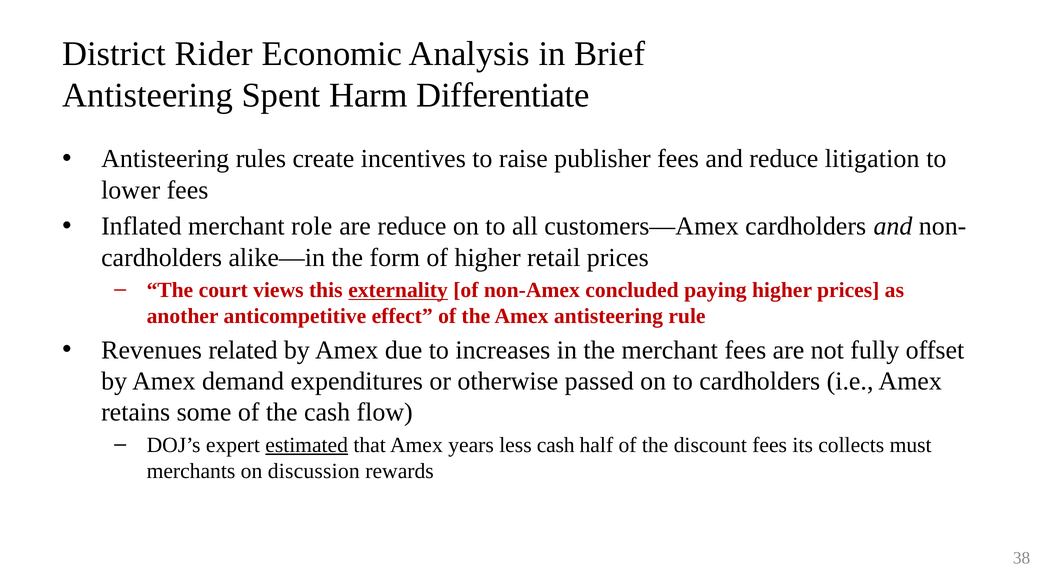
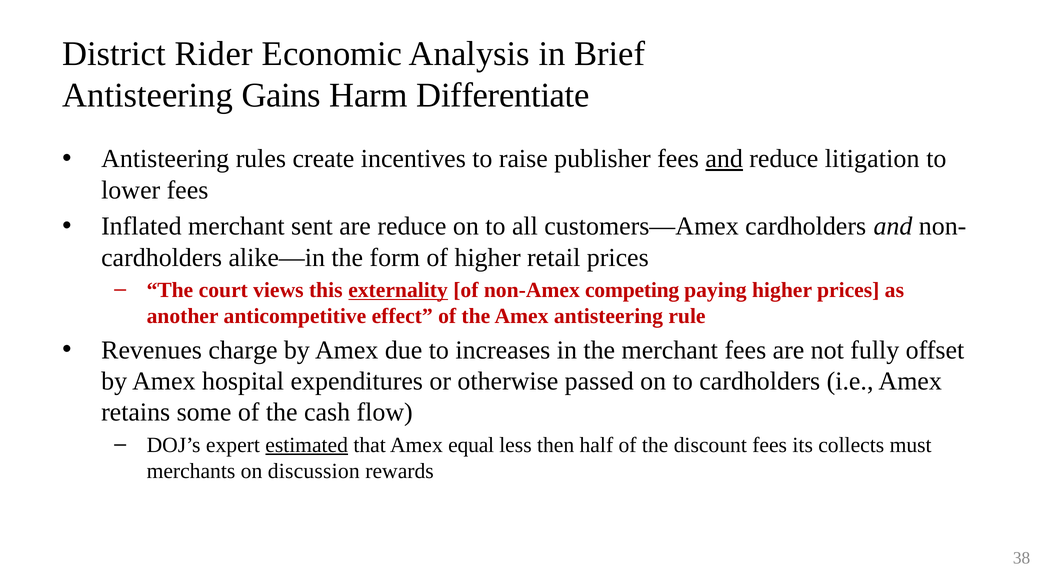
Spent: Spent -> Gains (281, 95)
and underline: none -> present (724, 159)
role: role -> sent (312, 226)
concluded: concluded -> competing (632, 290)
related: related -> charge (243, 350)
demand: demand -> hospital (243, 381)
years: years -> equal (471, 445)
less cash: cash -> then (556, 445)
